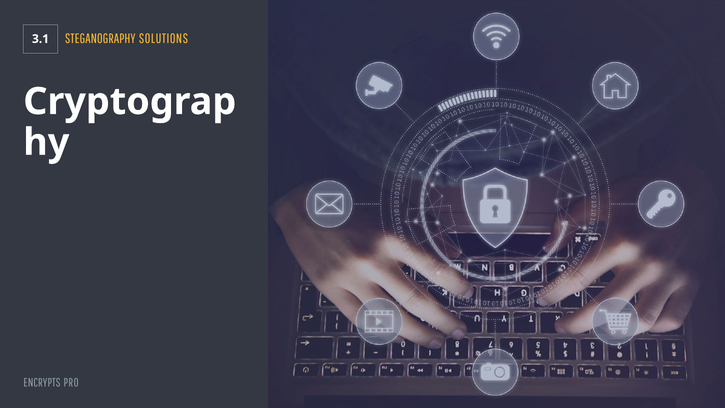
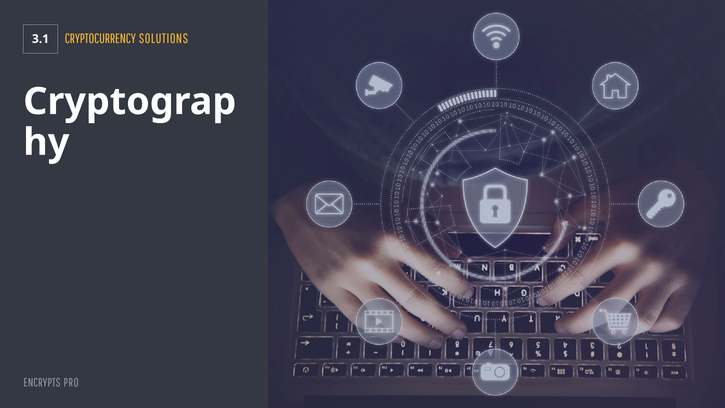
STEGANOGRAPHY: STEGANOGRAPHY -> CRYPTOCURRENCY (100, 39)
